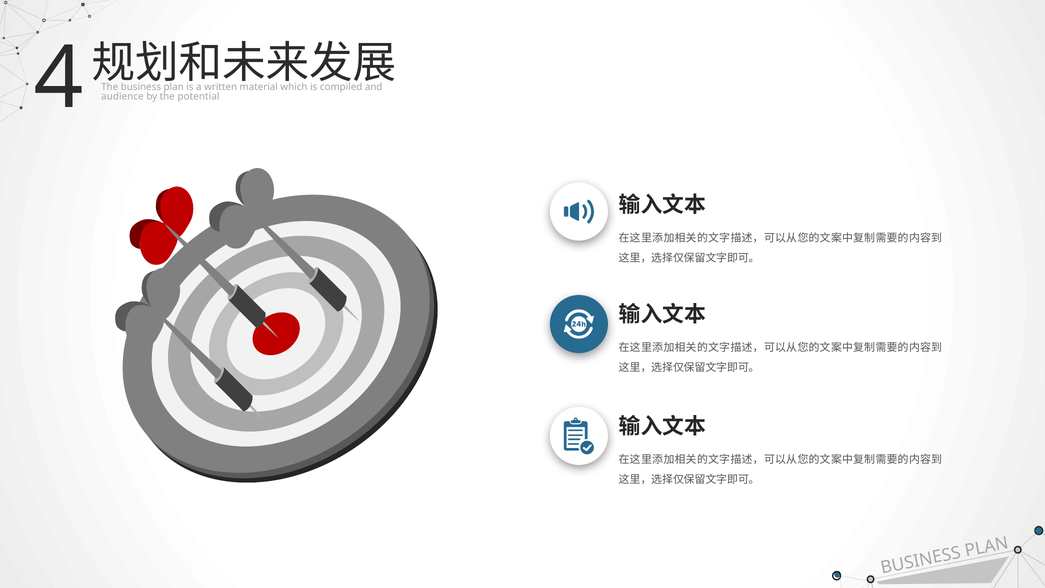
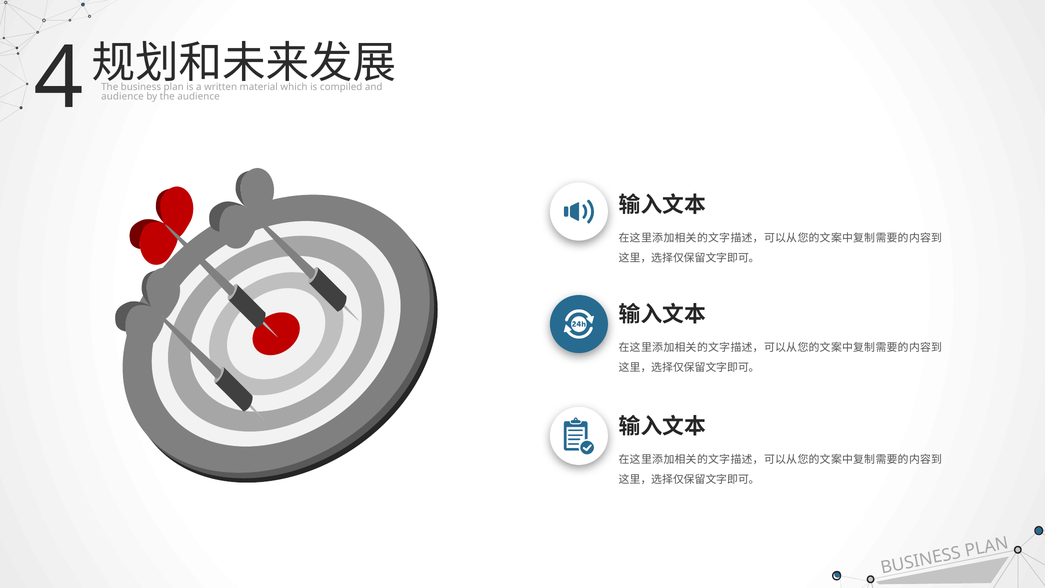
the potential: potential -> audience (199, 96)
